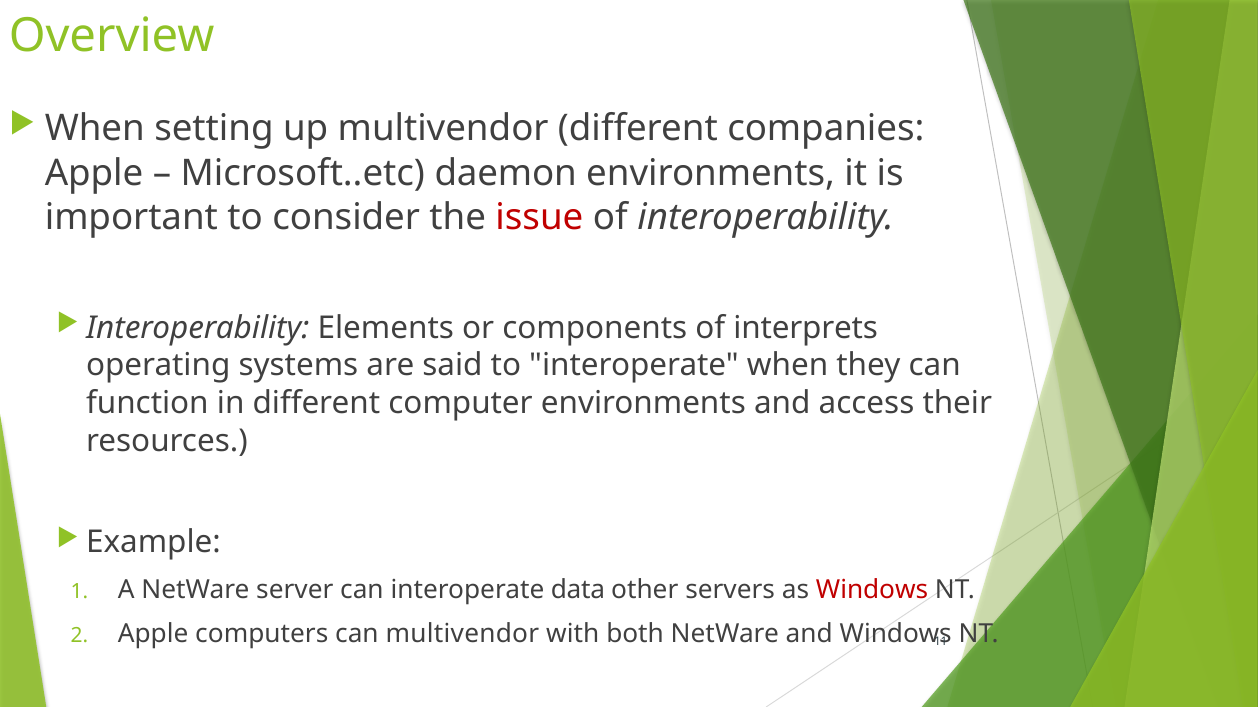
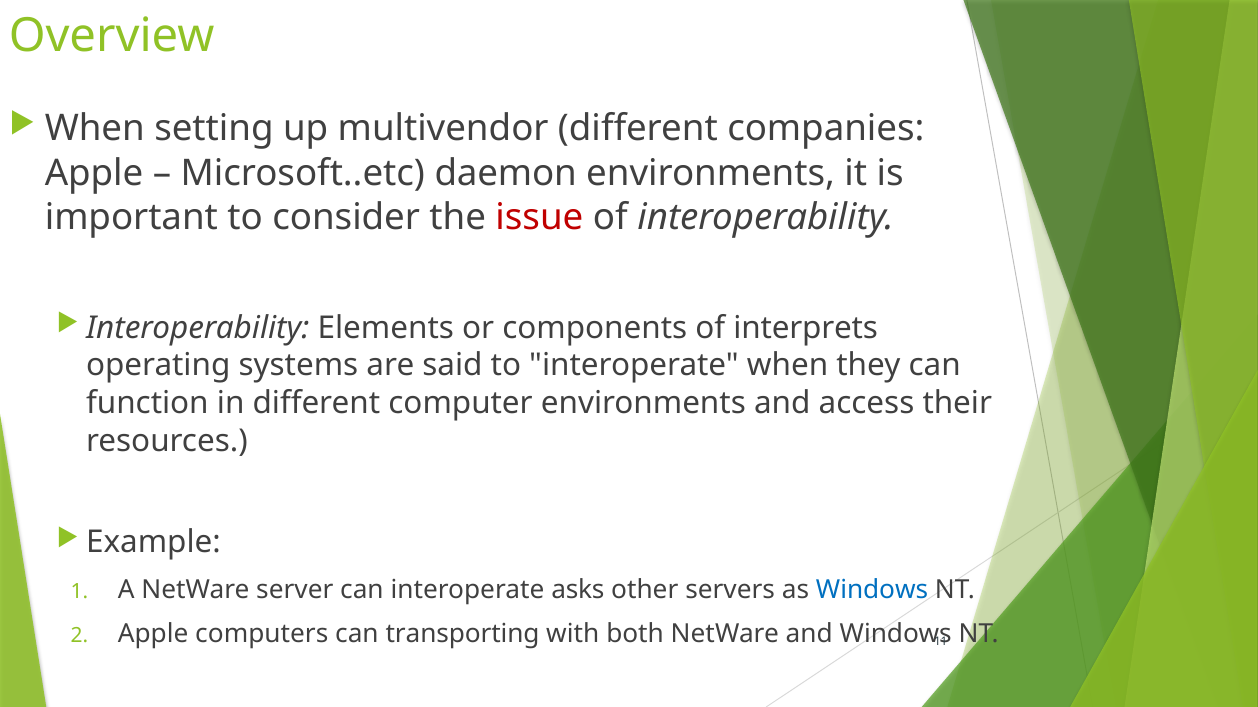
data: data -> asks (578, 590)
Windows colour: red -> blue (872, 590)
can multivendor: multivendor -> transporting (463, 635)
